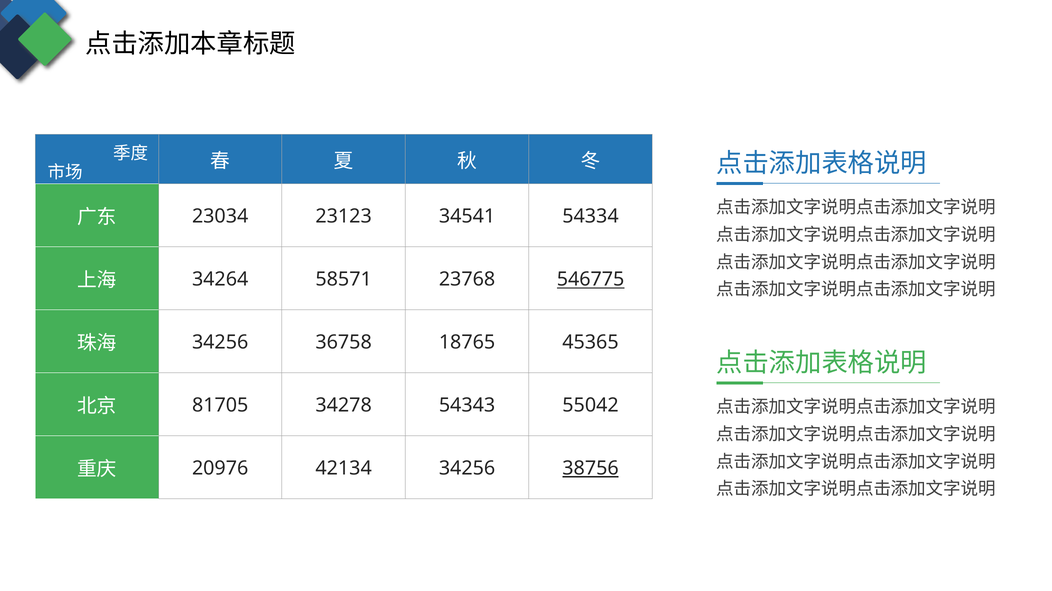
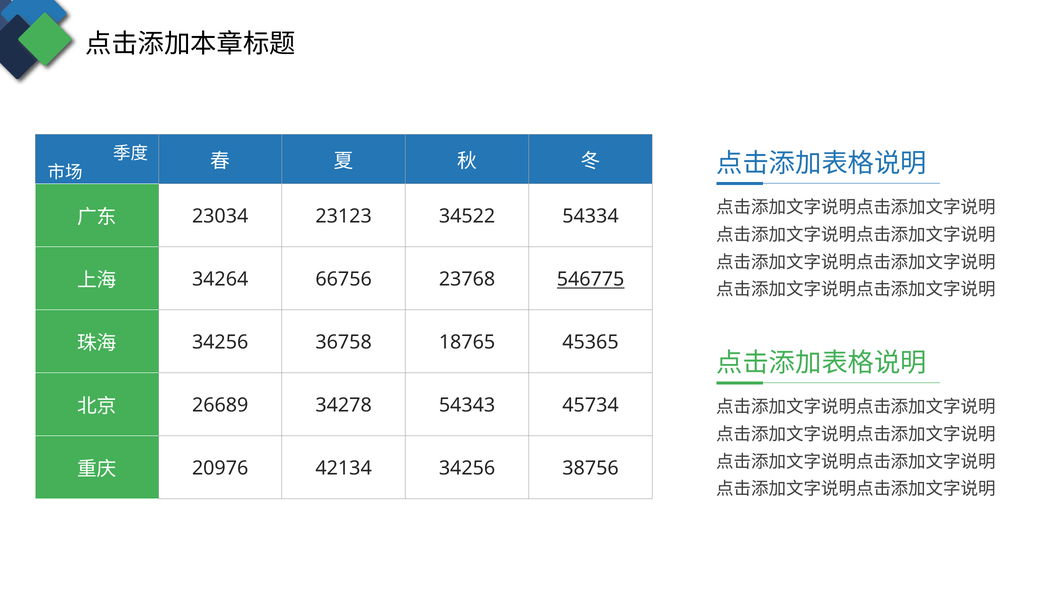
34541: 34541 -> 34522 (467, 217)
58571: 58571 -> 66756 (344, 280)
81705: 81705 -> 26689 (220, 406)
55042: 55042 -> 45734 (591, 406)
38756 underline: present -> none (591, 469)
